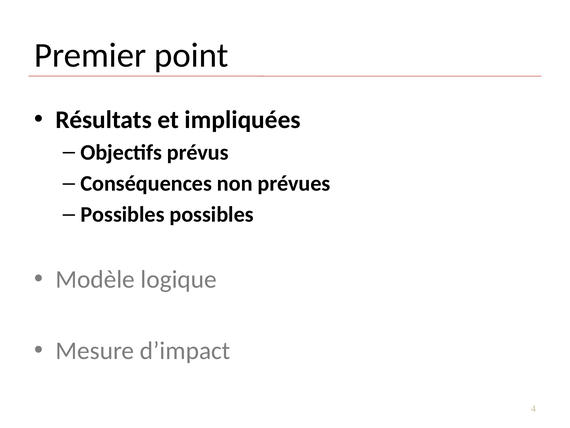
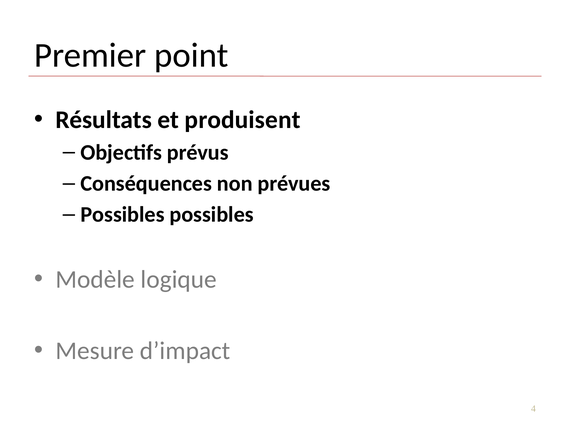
impliquées: impliquées -> produisent (243, 120)
